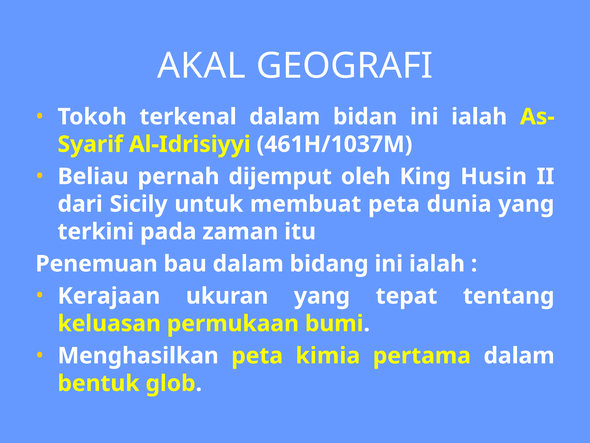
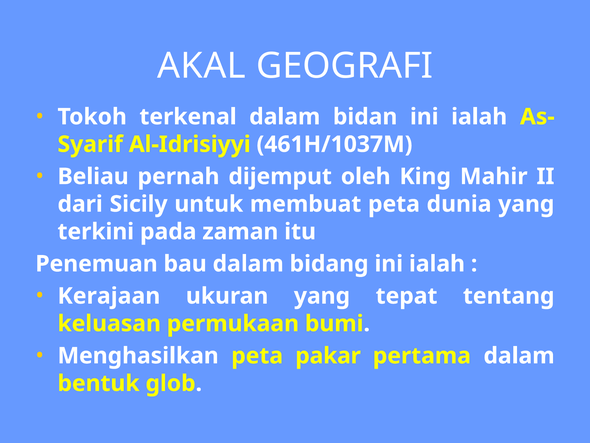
Husin: Husin -> Mahir (494, 176)
kimia: kimia -> pakar (328, 355)
